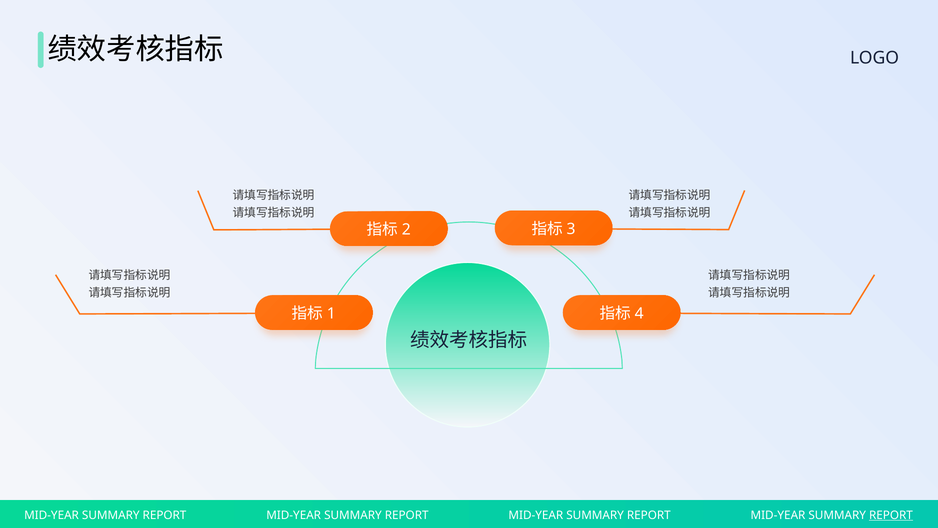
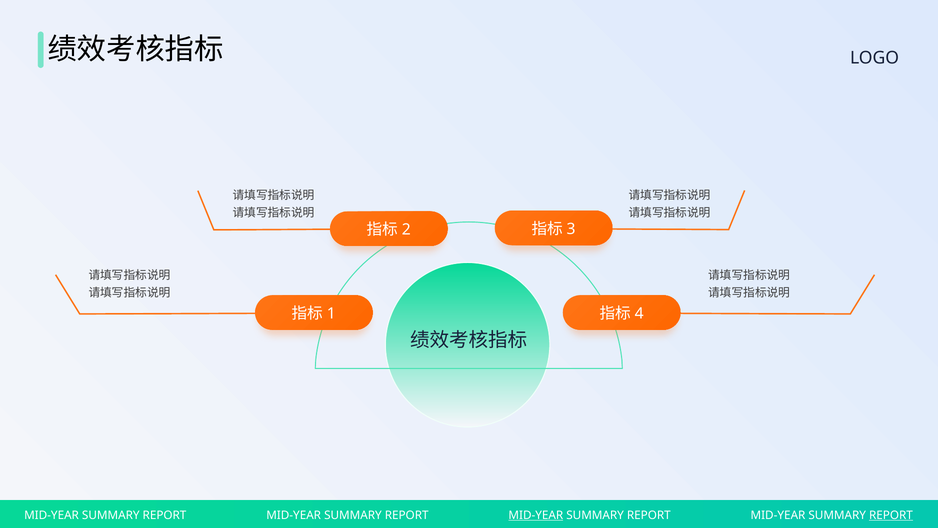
MID-YEAR underline: none -> present (536, 515)
